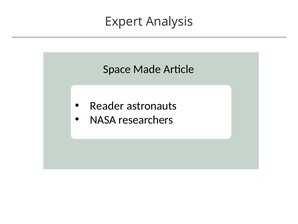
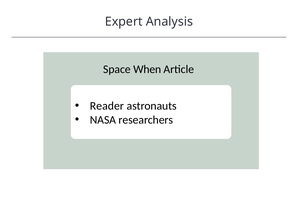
Made: Made -> When (147, 69)
